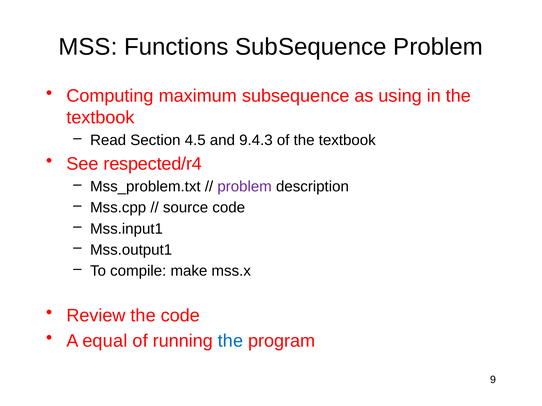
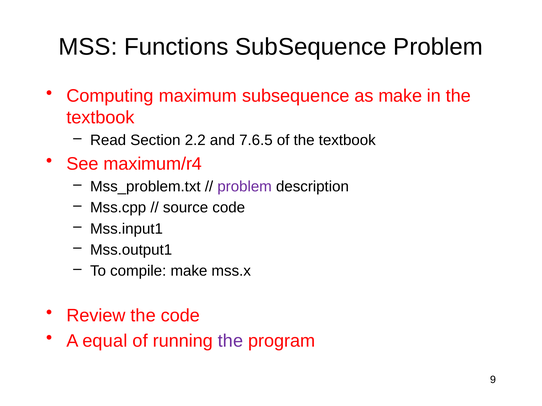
as using: using -> make (400, 96)
4.5: 4.5 -> 2.2 (195, 140)
9.4.3: 9.4.3 -> 7.6.5 (256, 140)
respected/r4: respected/r4 -> maximum/r4 (153, 164)
the colour: blue -> purple (230, 341)
